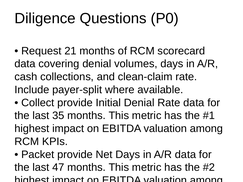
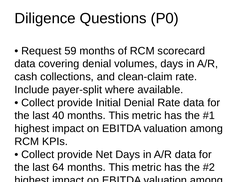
21: 21 -> 59 (71, 51)
35: 35 -> 40 (58, 116)
Packet: Packet -> Collect (38, 155)
47: 47 -> 64 (58, 168)
